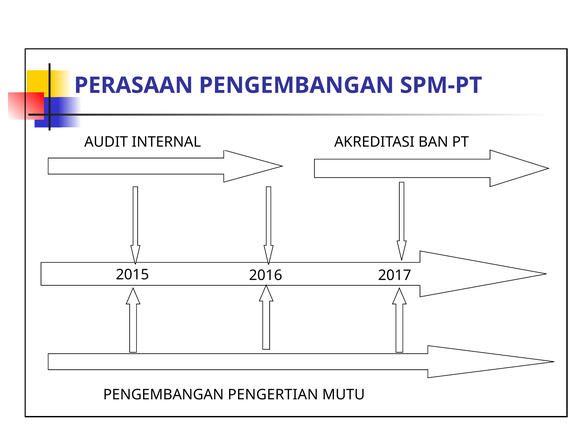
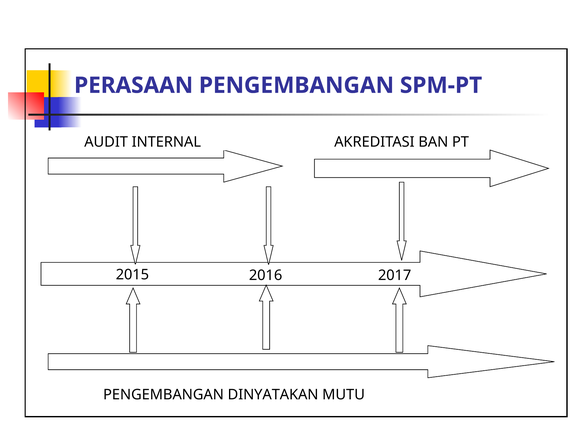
PENGERTIAN: PENGERTIAN -> DINYATAKAN (273, 394)
